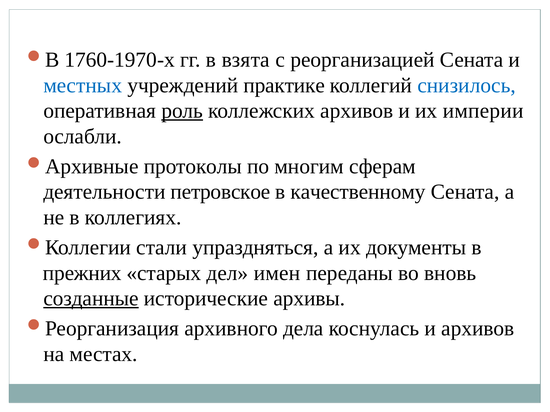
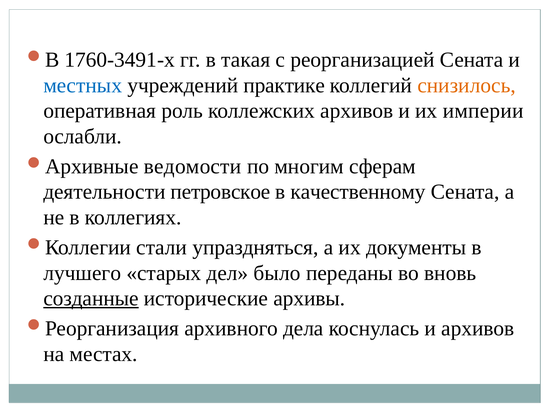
1760-1970-х: 1760-1970-х -> 1760-3491-х (120, 60)
взята: взята -> такая (246, 60)
снизилось colour: blue -> orange (467, 85)
роль underline: present -> none (182, 111)
протоколы: протоколы -> ведомости (193, 167)
прежних: прежних -> лучшего (82, 273)
имен: имен -> было (277, 273)
